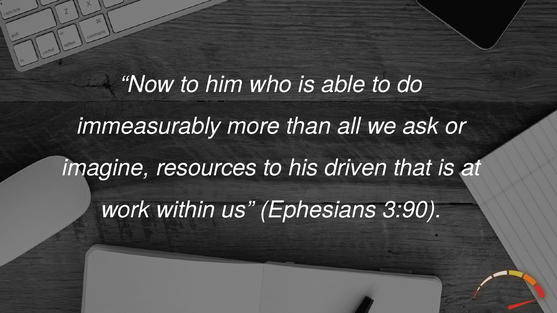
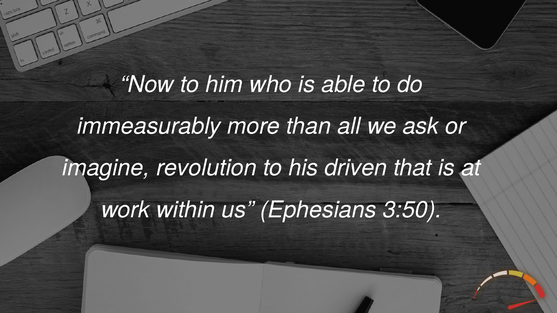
resources: resources -> revolution (207, 168)
3:90: 3:90 -> 3:50 (412, 210)
